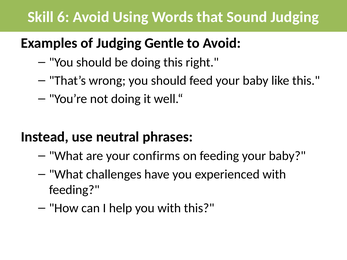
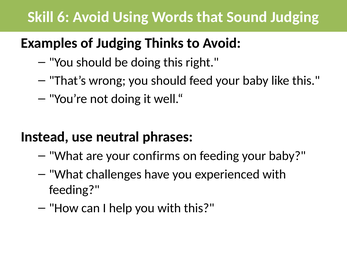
Gentle: Gentle -> Thinks (164, 43)
